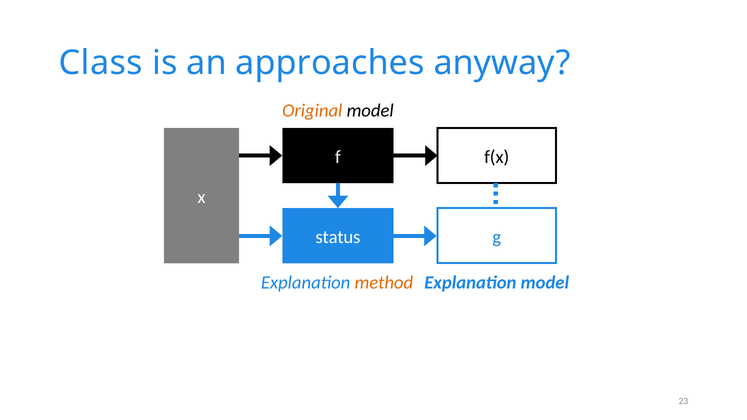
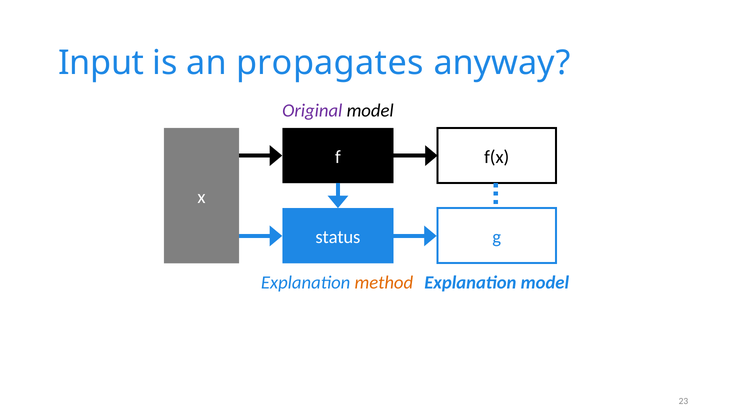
Class: Class -> Input (101, 63)
approaches: approaches -> propagates (330, 63)
Original colour: orange -> purple (312, 111)
